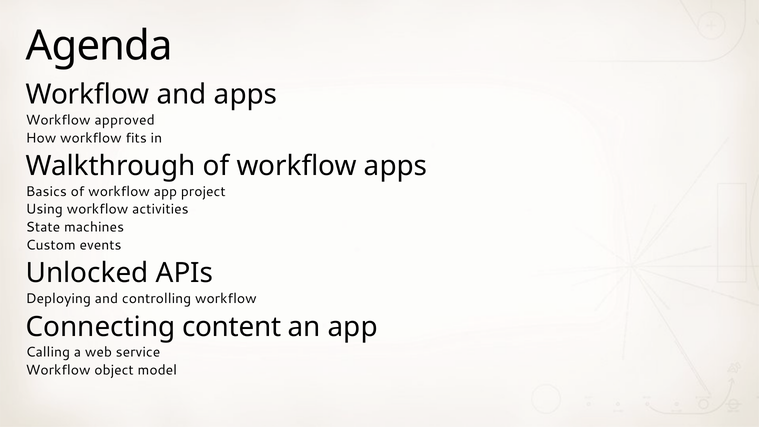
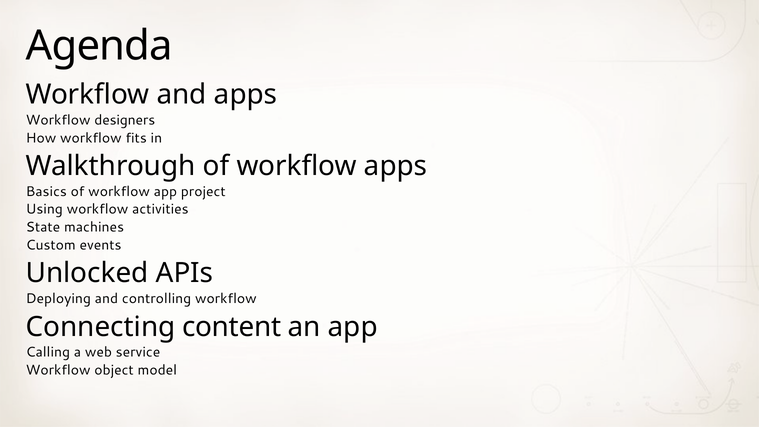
approved: approved -> designers (125, 120)
